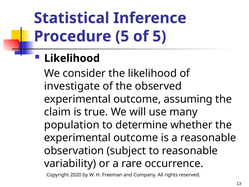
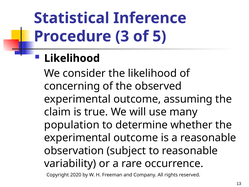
Procedure 5: 5 -> 3 (122, 36)
investigate: investigate -> concerning (72, 86)
